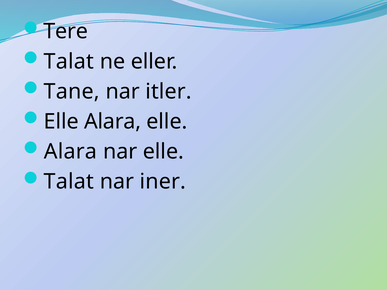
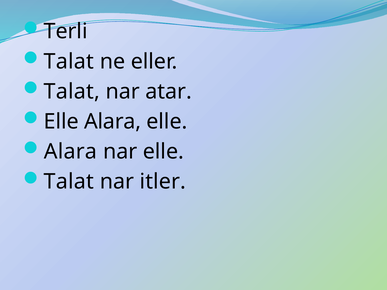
Tere: Tere -> Terli (66, 31)
Tane: Tane -> Talat (72, 92)
itler: itler -> atar (169, 92)
iner: iner -> itler (163, 182)
